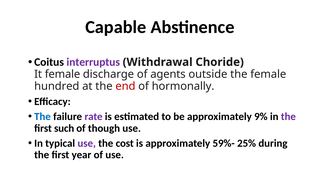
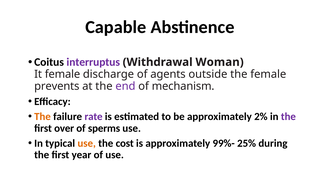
Choride: Choride -> Woman (220, 62)
hundred: hundred -> prevents (57, 86)
end colour: red -> purple (125, 86)
hormonally: hormonally -> mechanism (183, 86)
The colour: blue -> orange (42, 117)
9%: 9% -> 2% (261, 117)
such: such -> over (64, 128)
though: though -> sperms (104, 128)
use colour: purple -> orange (87, 143)
59%-: 59%- -> 99%- (224, 143)
